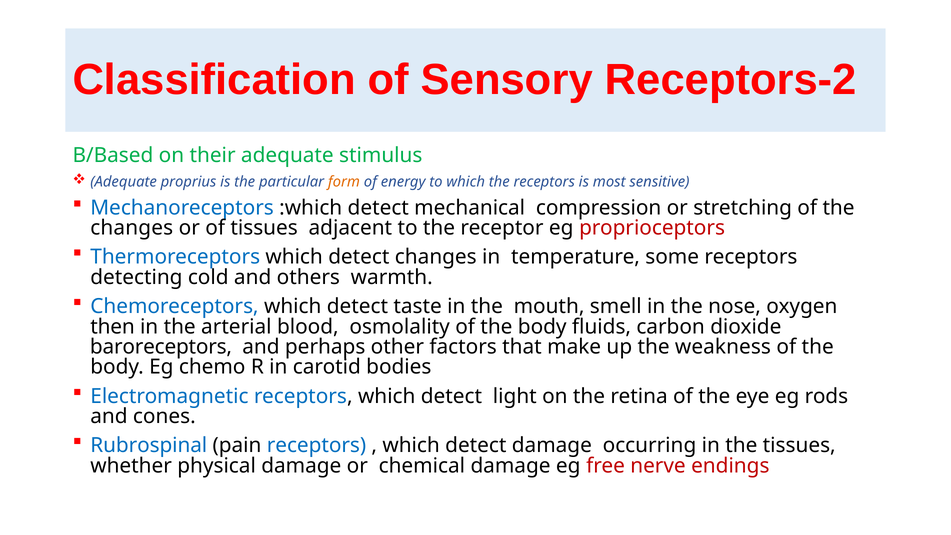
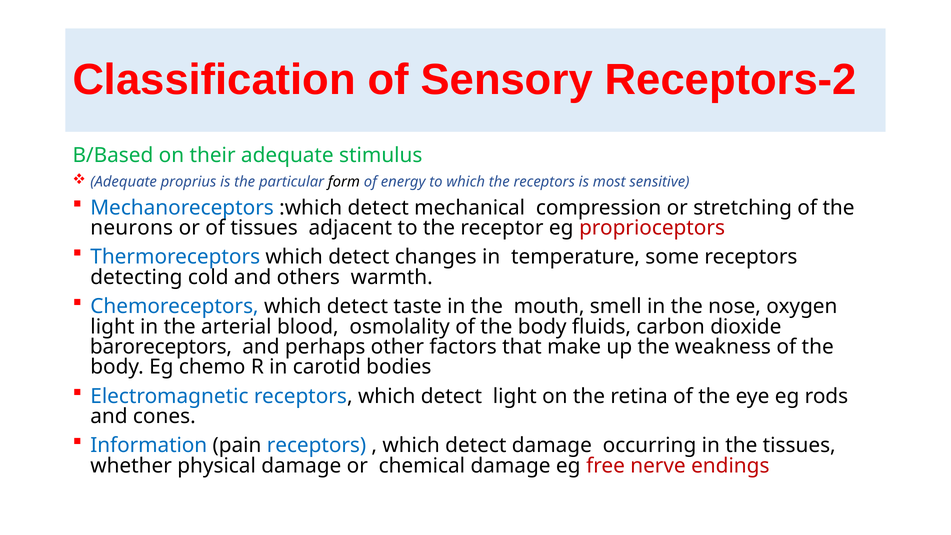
form colour: orange -> black (344, 182)
changes: changes -> neurons (132, 228)
then: then -> light (112, 327)
Rubrospinal: Rubrospinal -> Information (149, 446)
